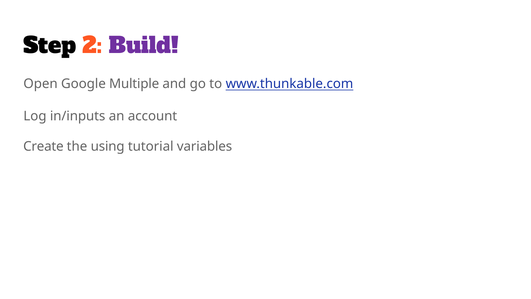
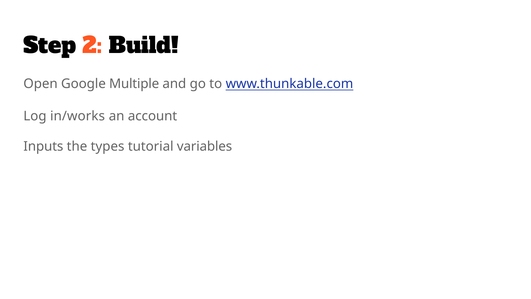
Build colour: purple -> black (144, 46)
in/inputs: in/inputs -> in/works (78, 116)
Create: Create -> Inputs (43, 146)
using: using -> types (108, 146)
